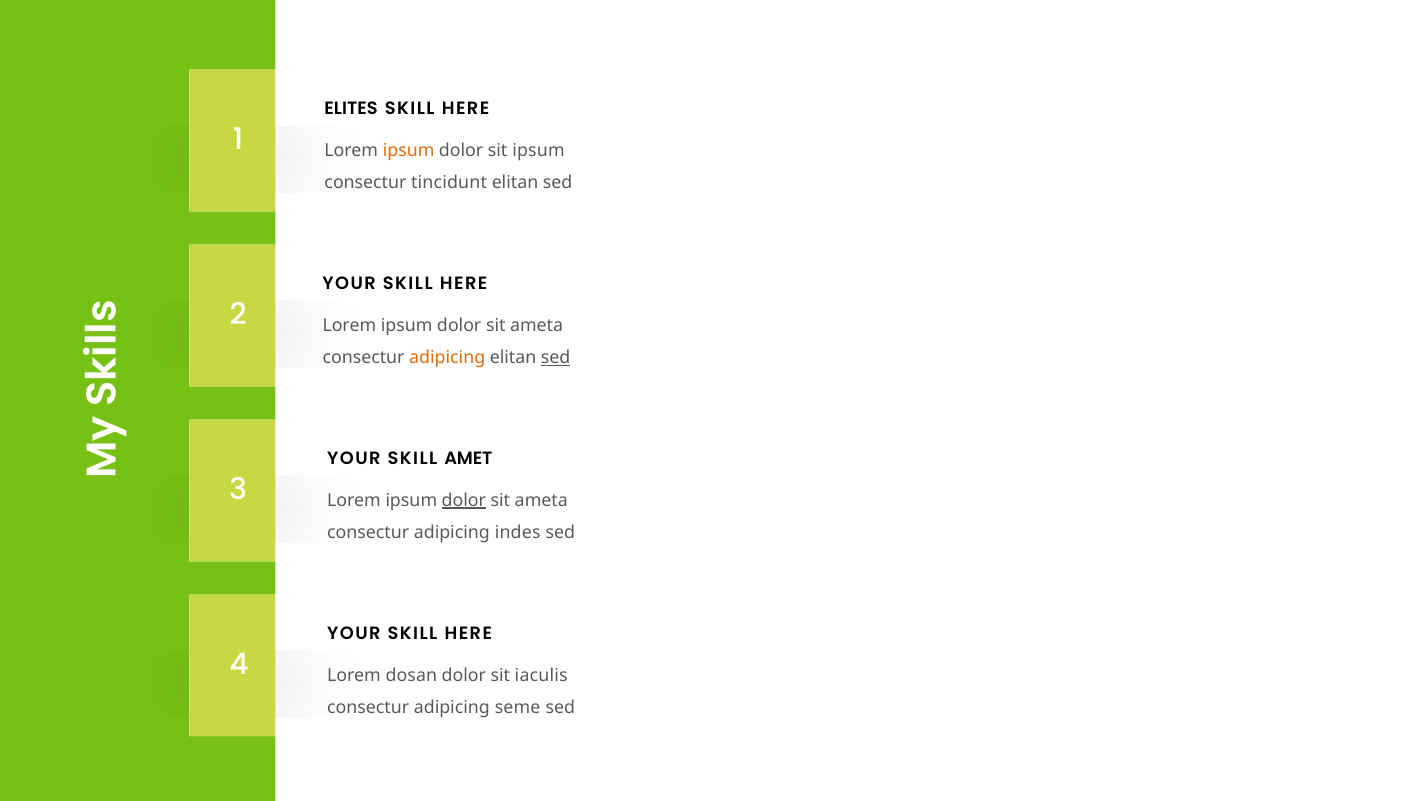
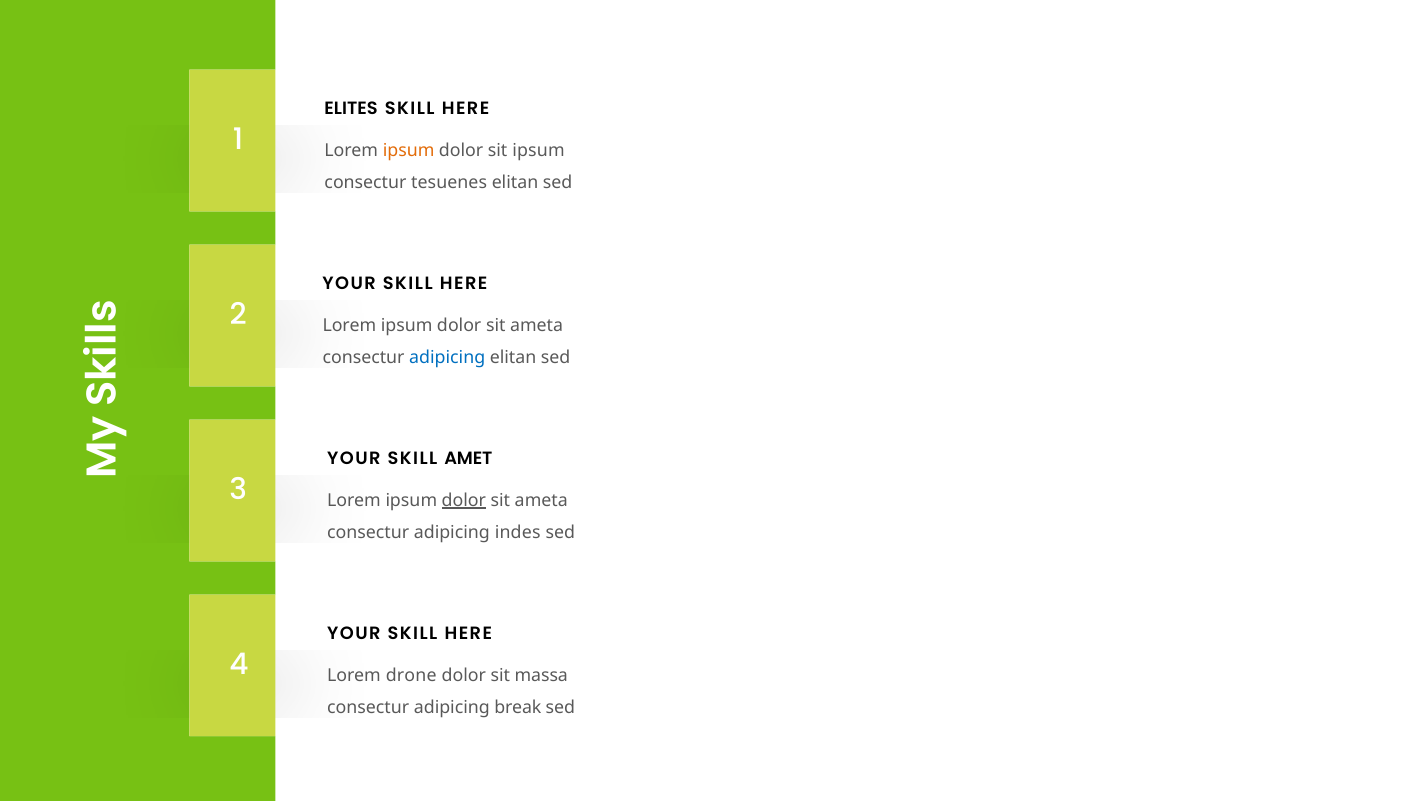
tincidunt: tincidunt -> tesuenes (449, 182)
adipicing colour: orange -> blue (447, 357)
sed underline: present -> none (556, 357)
dosan: dosan -> drone (411, 675)
iaculis: iaculis -> massa (541, 675)
seme: seme -> break (518, 707)
